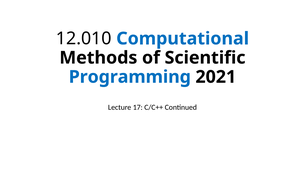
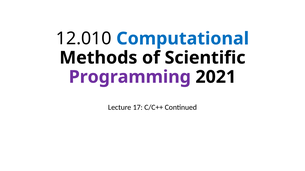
Programming colour: blue -> purple (130, 77)
